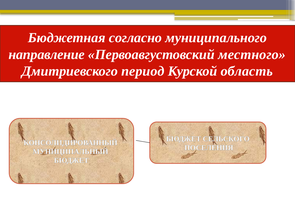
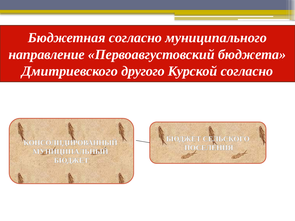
местного: местного -> бюджета (252, 55)
период: период -> другого (143, 71)
Курской область: область -> согласно (247, 71)
